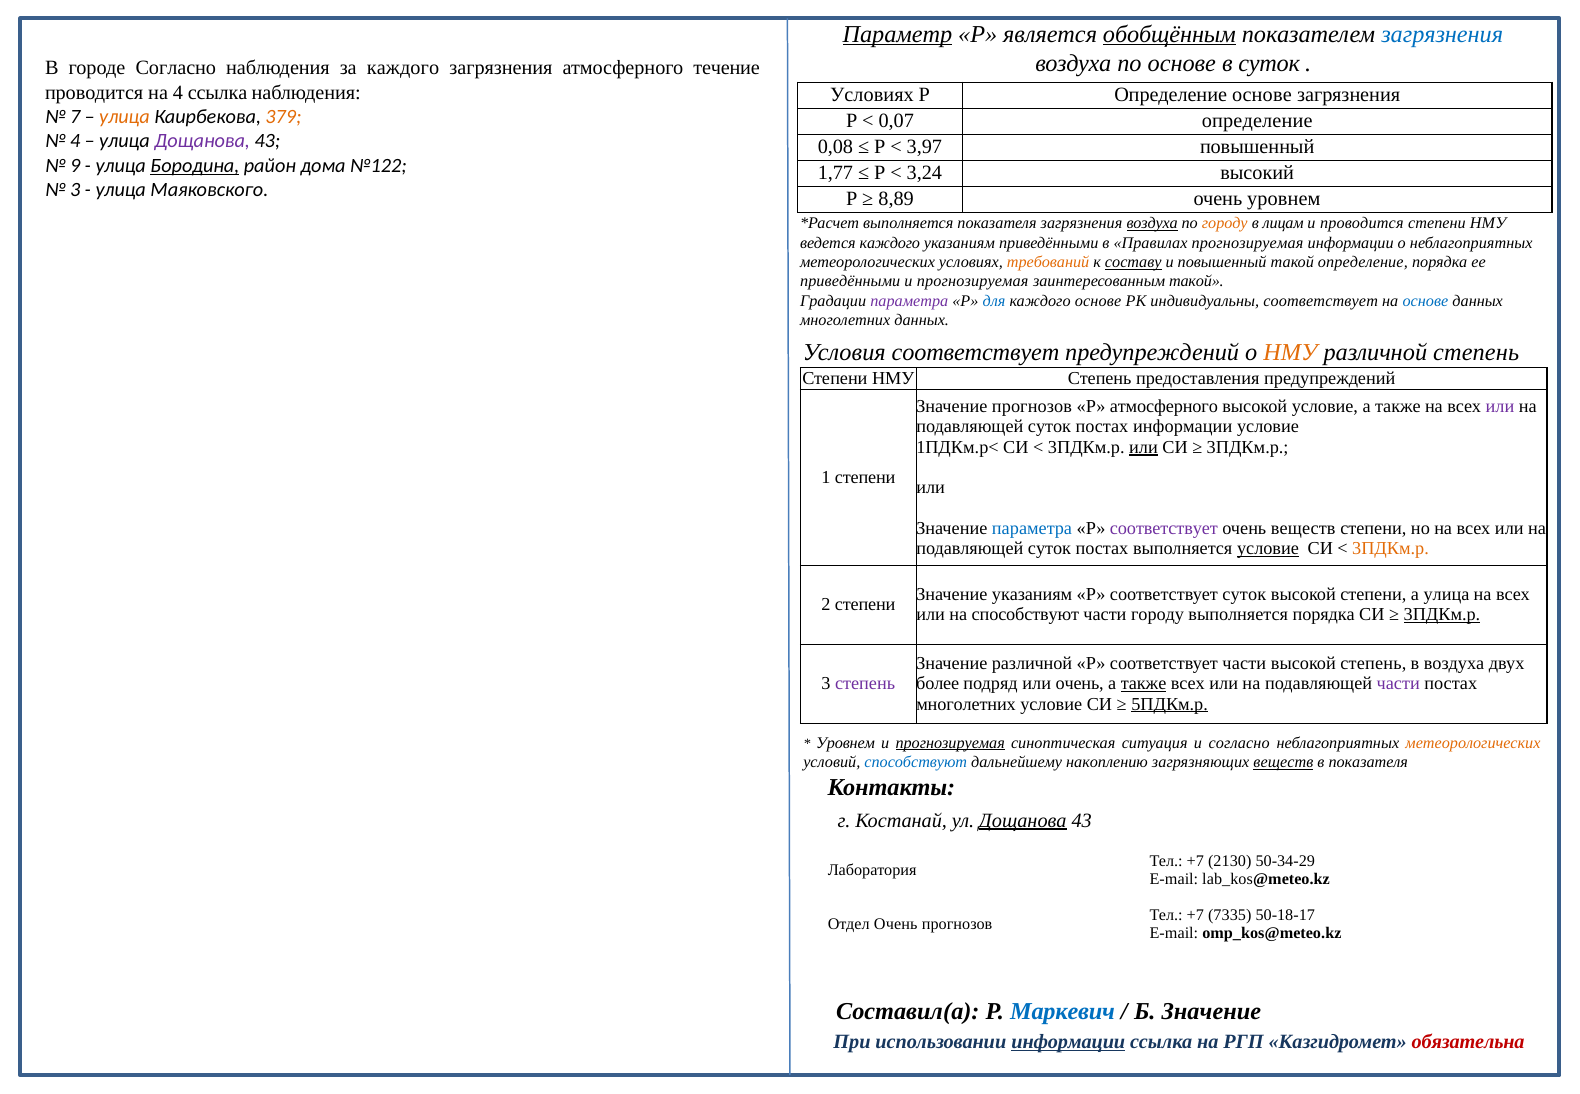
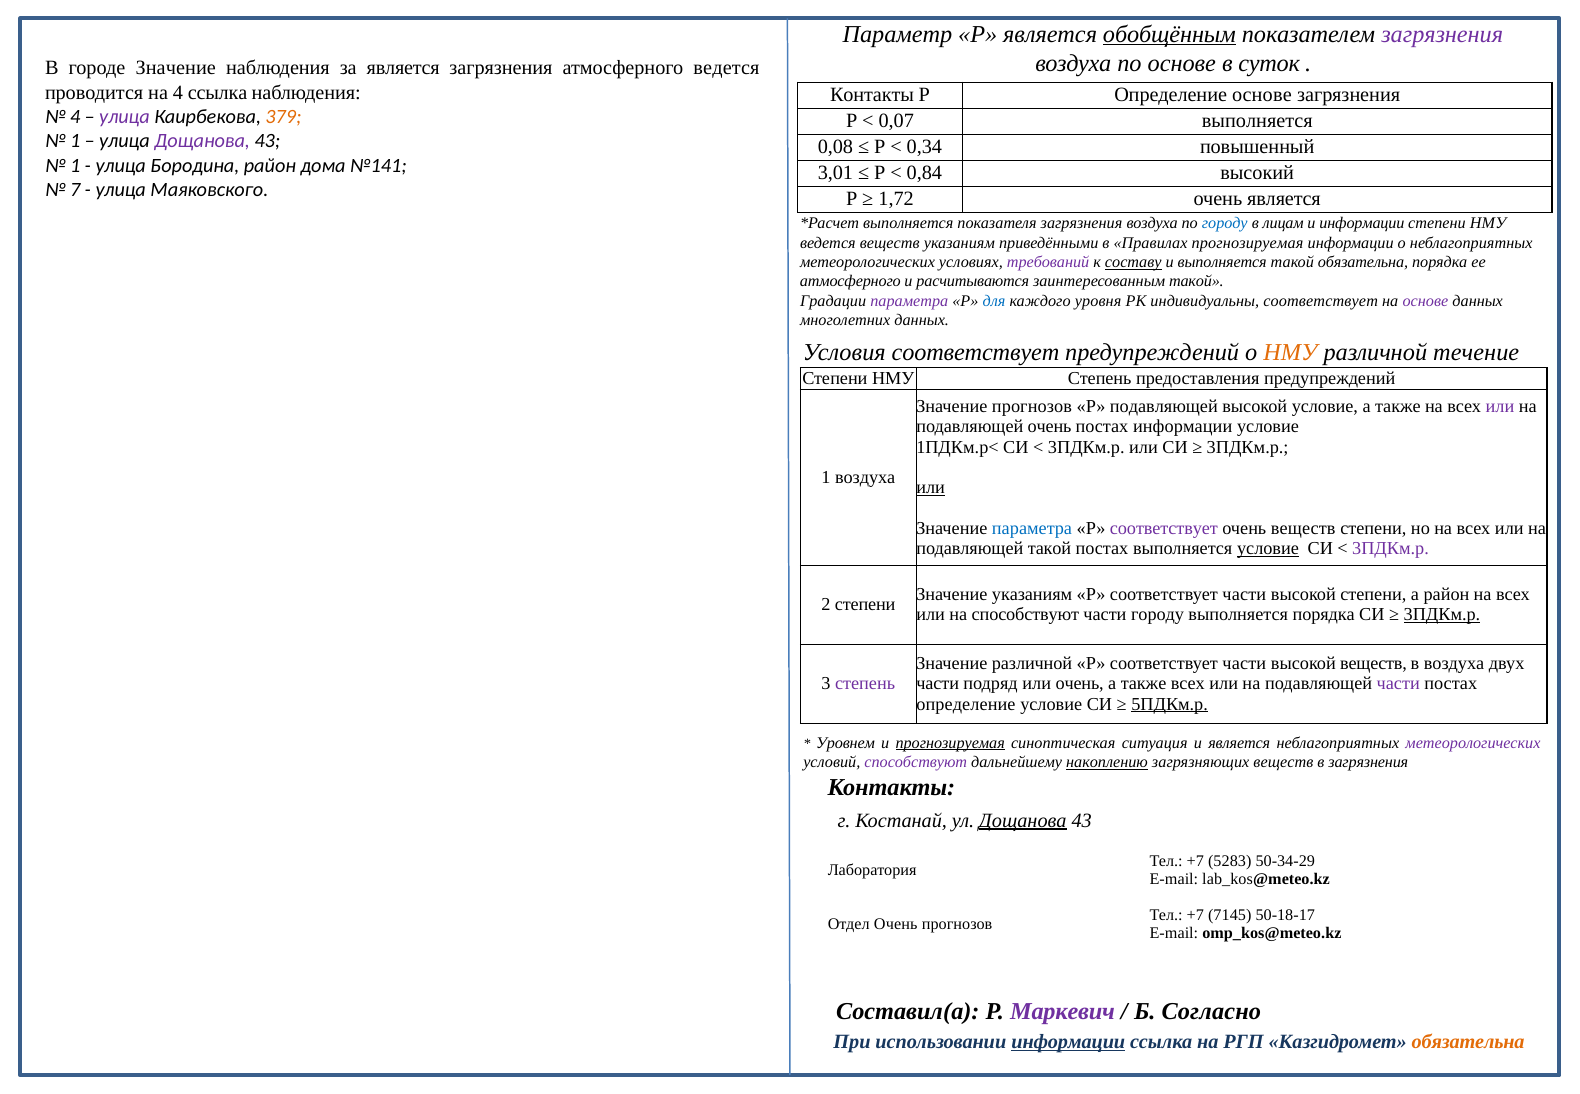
Параметр underline: present -> none (897, 34)
загрязнения colour: blue -> purple (1442, 34)
городе Согласно: Согласно -> Значение (176, 68)
за каждого: каждого -> является (403, 68)
атмосферного течение: течение -> ведется (726, 68)
Условиях: Условиях -> Контакты (872, 95)
7: 7 -> 4 (75, 117)
улица colour: orange -> purple (125, 117)
0,07 определение: определение -> выполняется (1257, 121)
4: 4 -> 1 (75, 141)
3,97: 3,97 -> 0,34 (924, 147)
9: 9 -> 1 (75, 166)
Бородина underline: present -> none (195, 166)
№122: №122 -> №141 (378, 166)
1,77: 1,77 -> 3,01 (835, 173)
3,24: 3,24 -> 0,84 (924, 173)
3: 3 -> 7 (75, 190)
8,89: 8,89 -> 1,72 (896, 199)
очень уровнем: уровнем -> является (1284, 199)
воздуха underline: present -> none (1152, 223)
городу colour: orange -> blue (1225, 223)
и проводится: проводится -> информации (1362, 223)
ведется каждого: каждого -> веществ (890, 243)
требований colour: orange -> purple (1048, 262)
и повышенный: повышенный -> выполняется (1222, 262)
такой определение: определение -> обязательна (1363, 262)
приведёнными: приведёнными -> атмосферного (850, 282)
прогнозируемая: прогнозируемая -> расчитываются (973, 282)
каждого основе: основе -> уровня (1098, 301)
основе colour: blue -> purple (1425, 301)
различной степень: степень -> течение (1476, 353)
Р атмосферного: атмосферного -> подавляющей (1164, 407)
суток: суток -> очень (1050, 427)
или underline: present -> none (1143, 447)
1 степени: степени -> воздуха (865, 477)
или underline: none -> present (931, 487)
суток: суток -> такой (1050, 548)
3ПДКм.р colour: orange -> purple (1390, 548)
суток: суток -> части (1244, 595)
а улица: улица -> район (1447, 595)
высокой степень: степень -> веществ (1374, 663)
более: более -> части (938, 684)
также underline: present -> none (1144, 684)
многолетних: многолетних -> определение (966, 704)
и согласно: согласно -> является (1239, 743)
метеорологических colour: orange -> purple (1473, 743)
способствуют colour: blue -> purple (916, 762)
накоплению underline: none -> present (1107, 762)
веществ underline: present -> none (1283, 762)
в показателя: показателя -> загрязнения (1368, 762)
2130: 2130 -> 5283 (1230, 861)
7335: 7335 -> 7145 (1230, 915)
Маркевич colour: blue -> purple (1063, 1011)
Б Значение: Значение -> Согласно (1211, 1011)
обязательна colour: red -> orange (1468, 1042)
